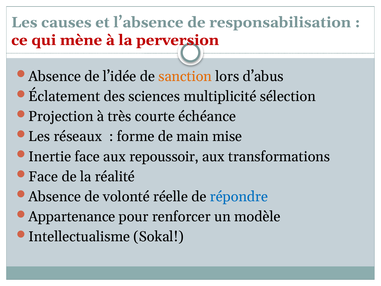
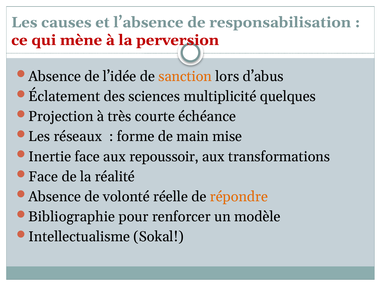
sélection: sélection -> quelques (288, 96)
répondre colour: blue -> orange (239, 196)
Appartenance: Appartenance -> Bibliographie (72, 216)
